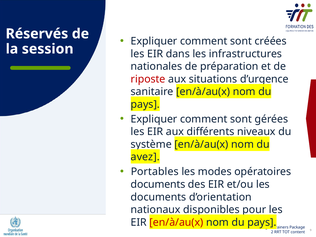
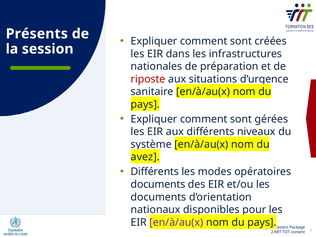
Réservés: Réservés -> Présents (37, 34)
Portables: Portables -> Différents (155, 172)
en/à/au(x colour: red -> purple (176, 222)
